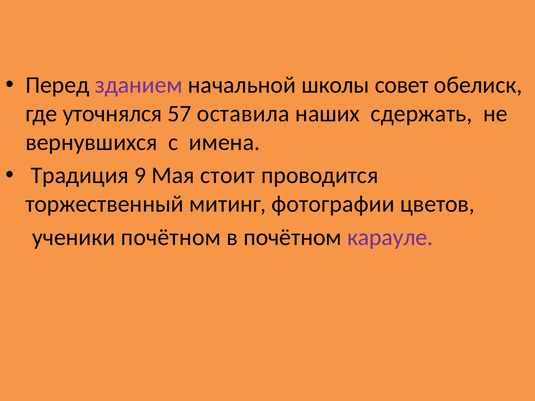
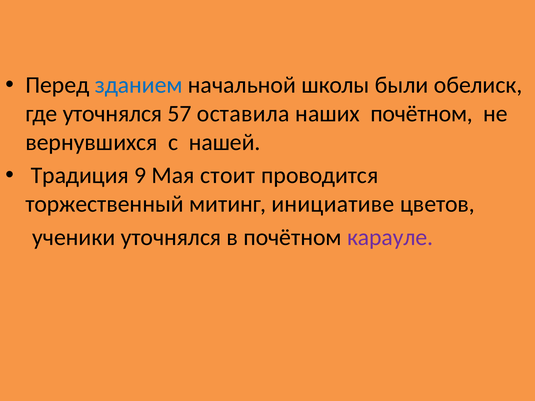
зданием colour: purple -> blue (139, 85)
совет: совет -> были (402, 85)
наших сдержать: сдержать -> почётном (422, 114)
имена: имена -> нашей (225, 142)
фотографии: фотографии -> инициативе (333, 204)
ученики почётном: почётном -> уточнялся (171, 237)
